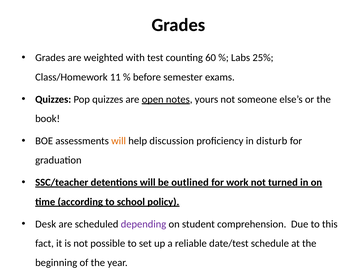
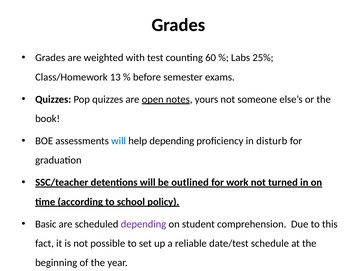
11: 11 -> 13 (115, 77)
will colour: orange -> blue (119, 141)
help discussion: discussion -> depending (172, 141)
Desk: Desk -> Basic (46, 224)
